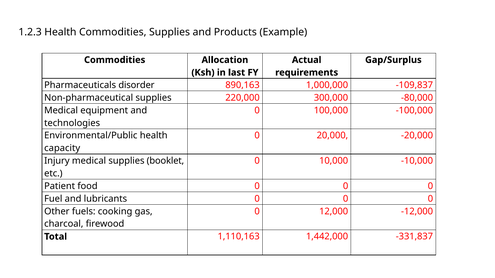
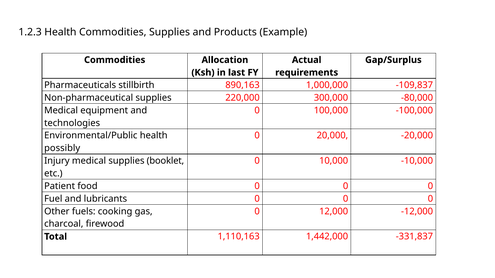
disorder: disorder -> stillbirth (136, 85)
capacity: capacity -> possibly (62, 148)
